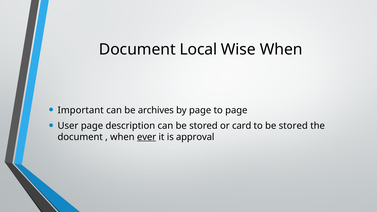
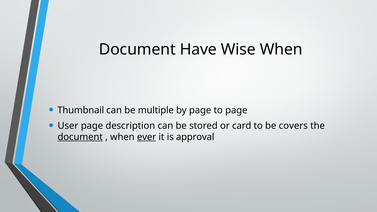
Local: Local -> Have (198, 49)
Important: Important -> Thumbnail (81, 110)
archives: archives -> multiple (156, 110)
to be stored: stored -> covers (293, 126)
document underline: none -> present (80, 137)
